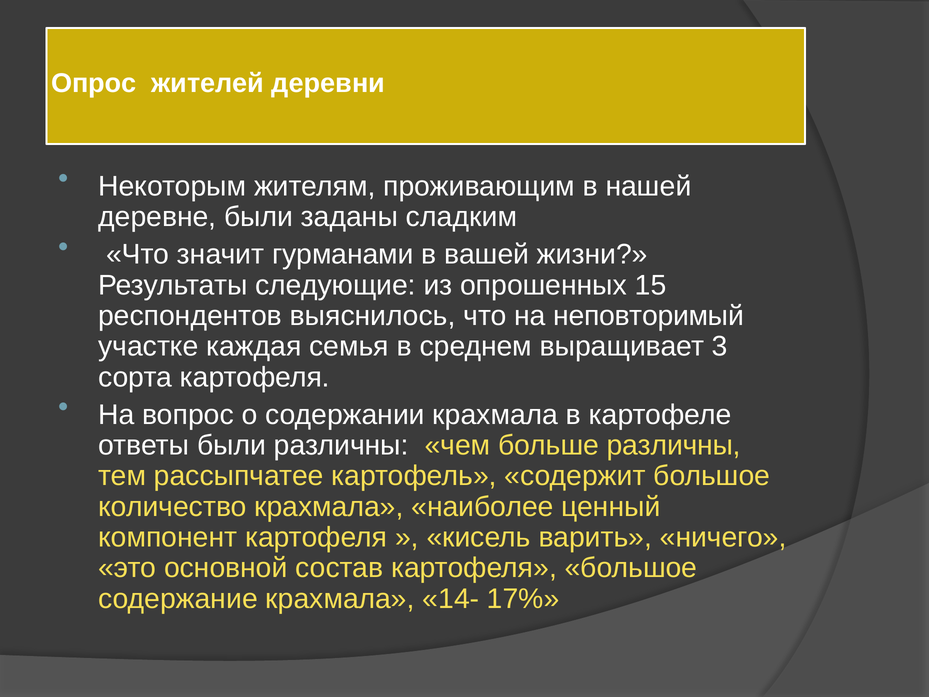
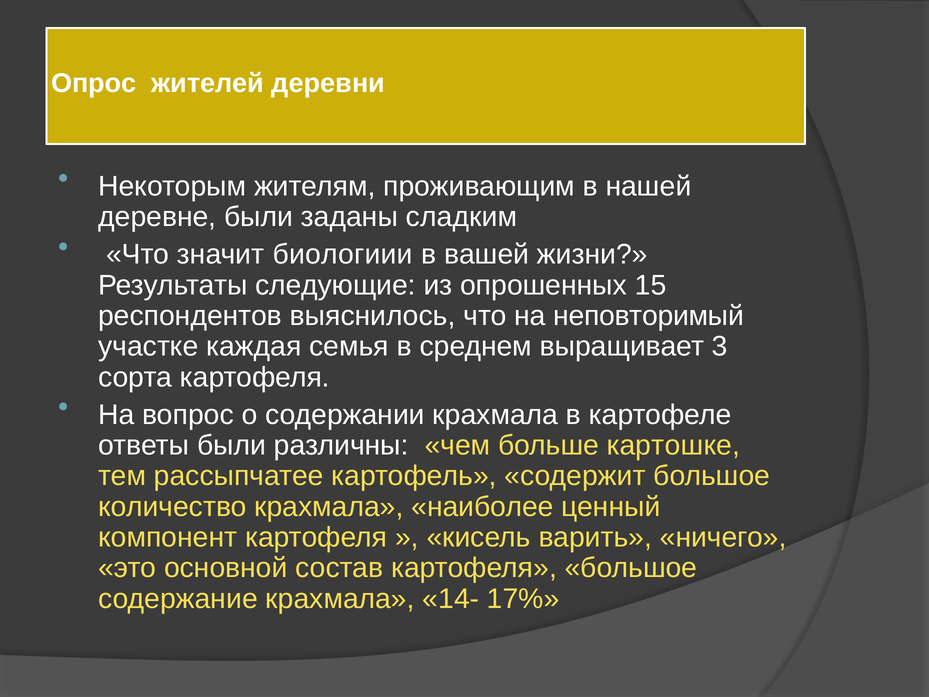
гурманами: гурманами -> биологиии (343, 254)
больше различны: различны -> картошке (673, 445)
